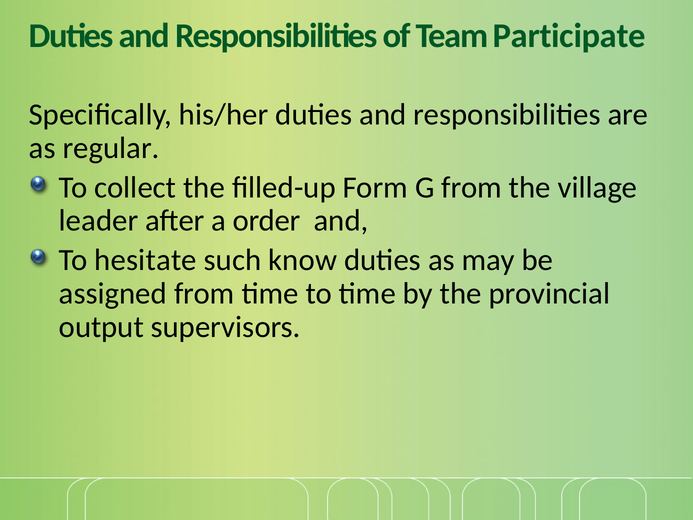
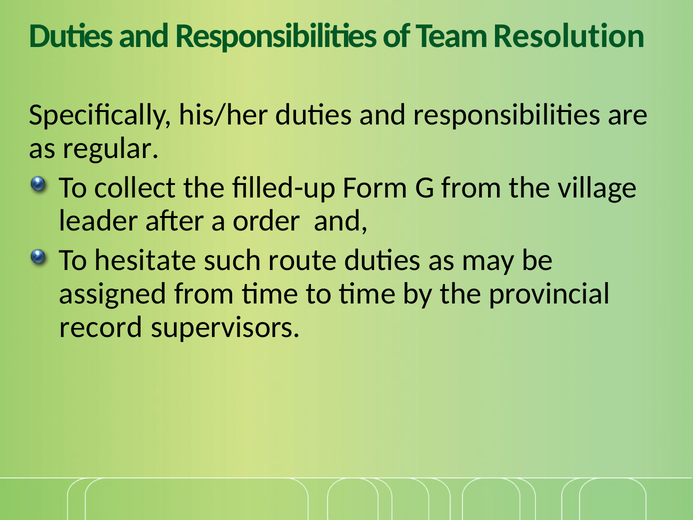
Participate: Participate -> Resolution (569, 36)
know: know -> route (303, 260)
output: output -> record (101, 327)
